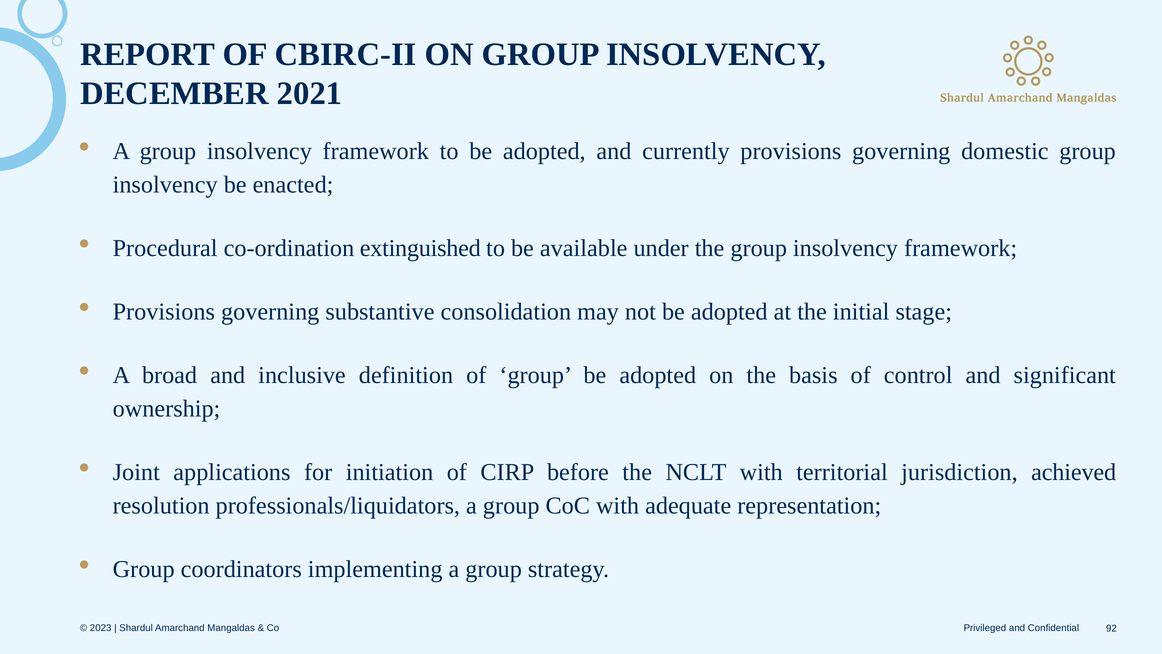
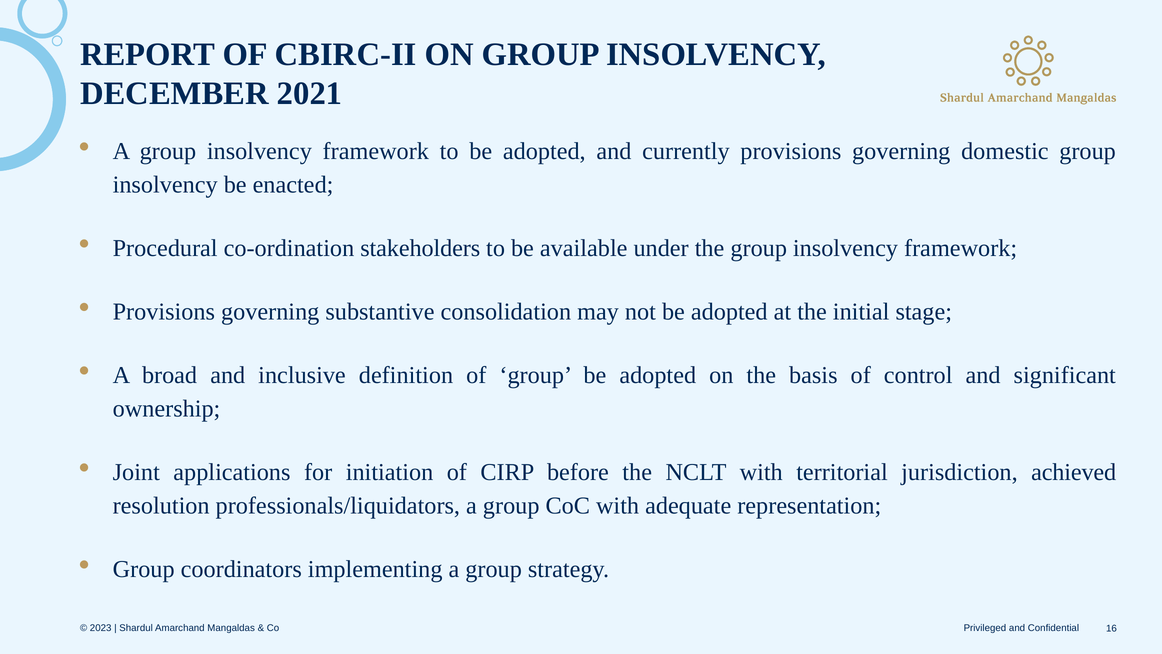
extinguished: extinguished -> stakeholders (420, 248)
92: 92 -> 16 (1111, 628)
